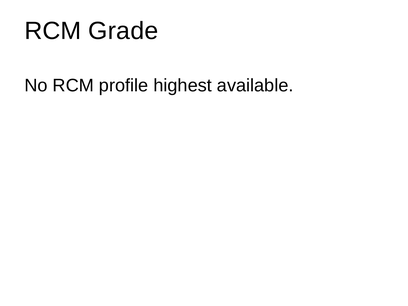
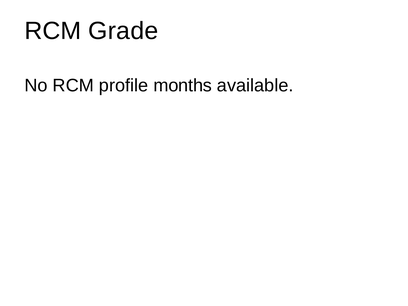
highest: highest -> months (183, 86)
